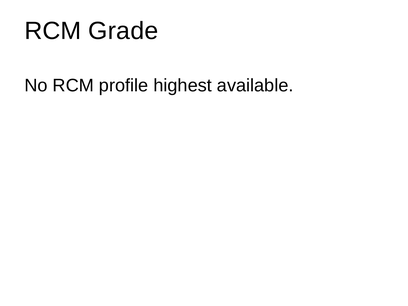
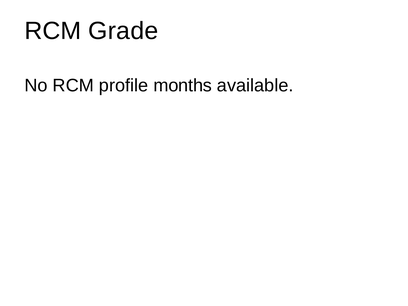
highest: highest -> months (183, 86)
